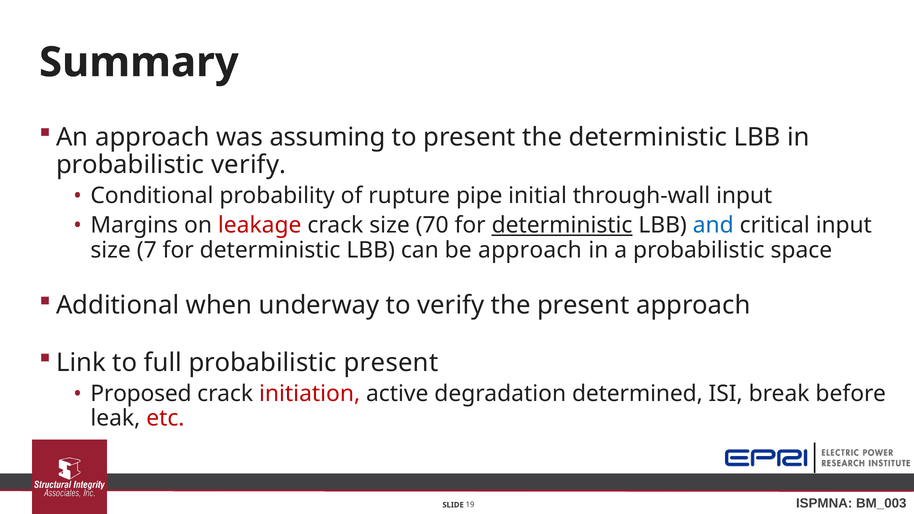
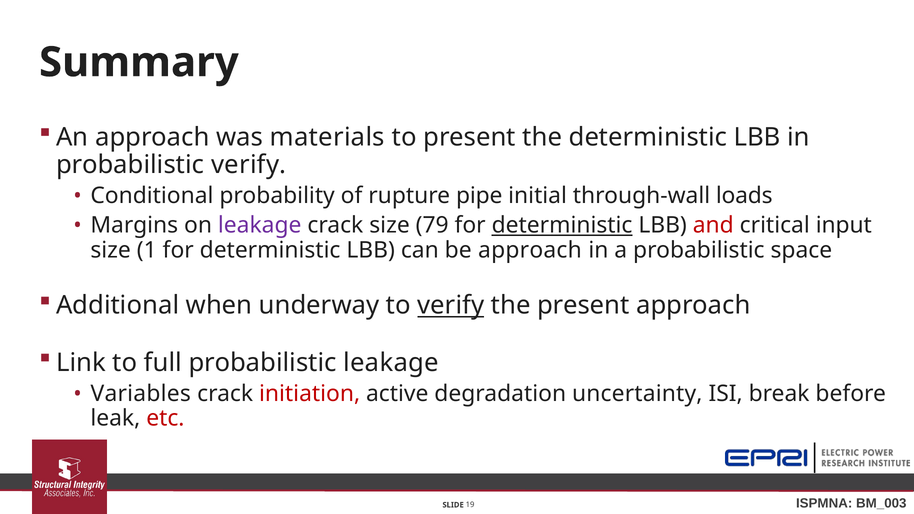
assuming: assuming -> materials (327, 137)
through-wall input: input -> loads (744, 196)
leakage colour: red -> purple (260, 225)
70: 70 -> 79 (432, 225)
and colour: blue -> red (713, 225)
7: 7 -> 1 (147, 250)
verify underline: none -> present (451, 306)
probabilistic present: present -> leakage (391, 363)
Proposed: Proposed -> Variables (141, 394)
determined: determined -> uncertainty (637, 394)
